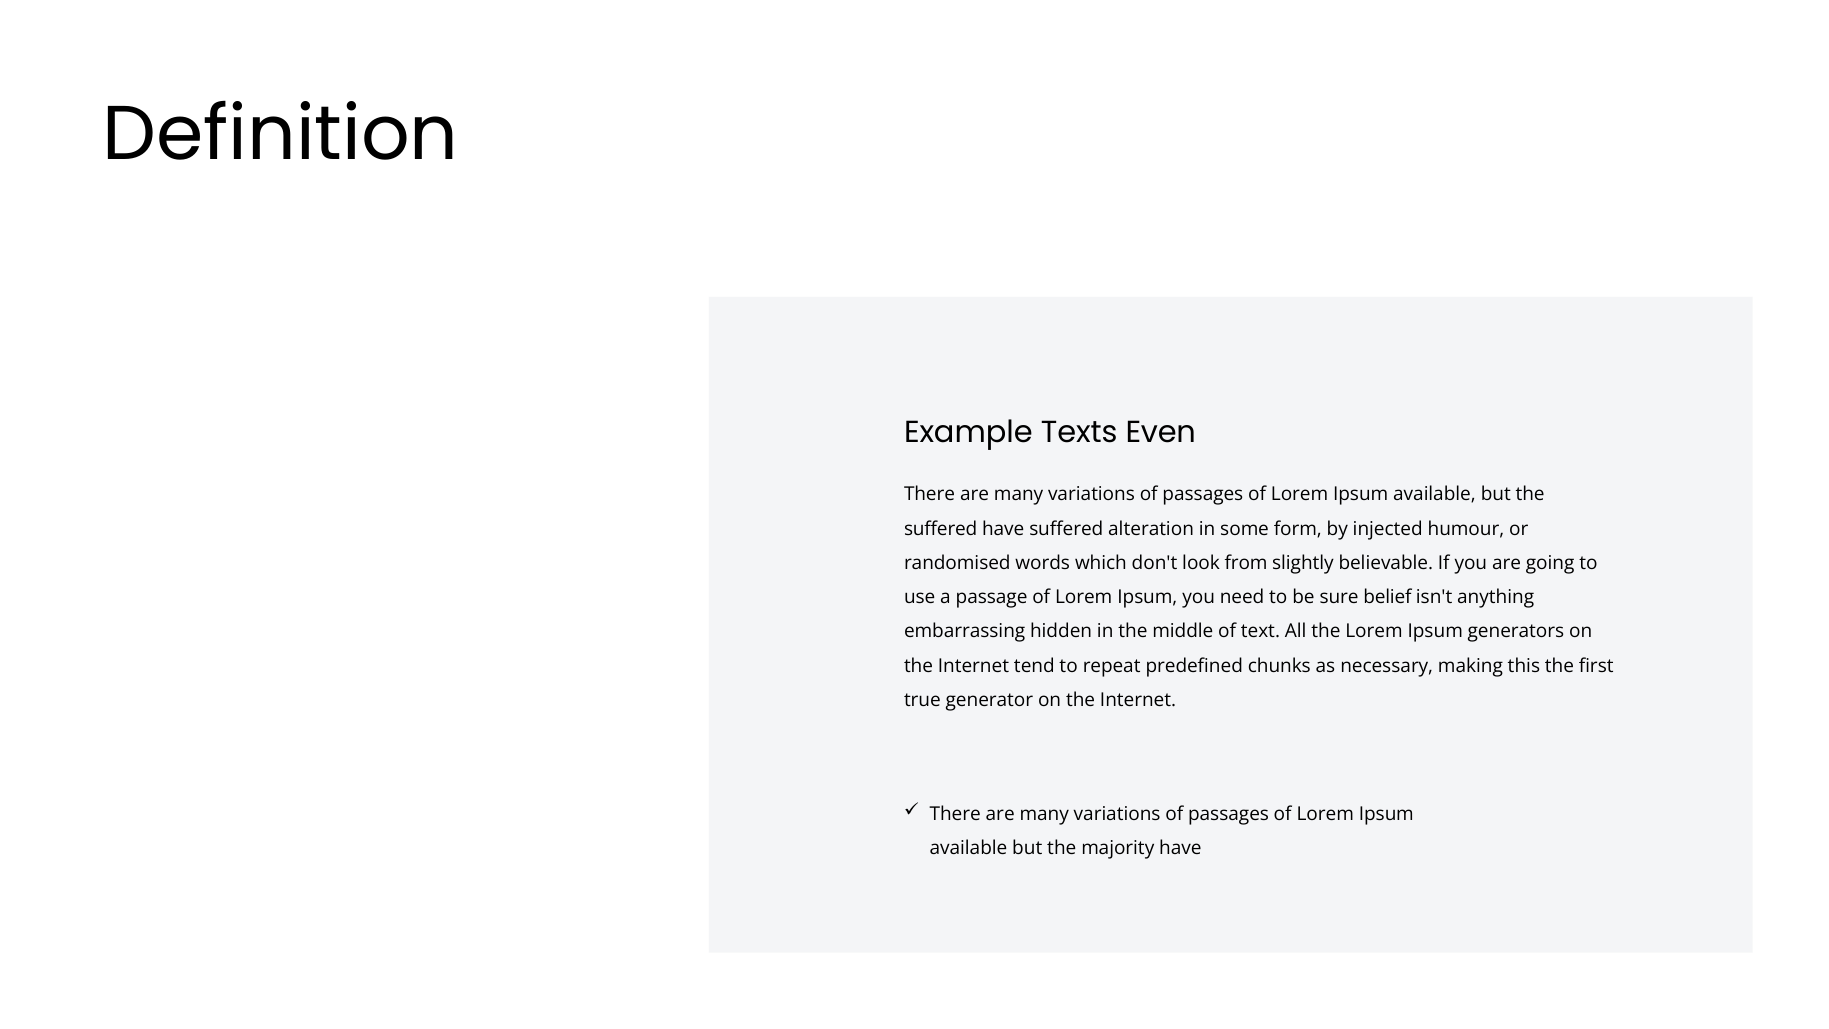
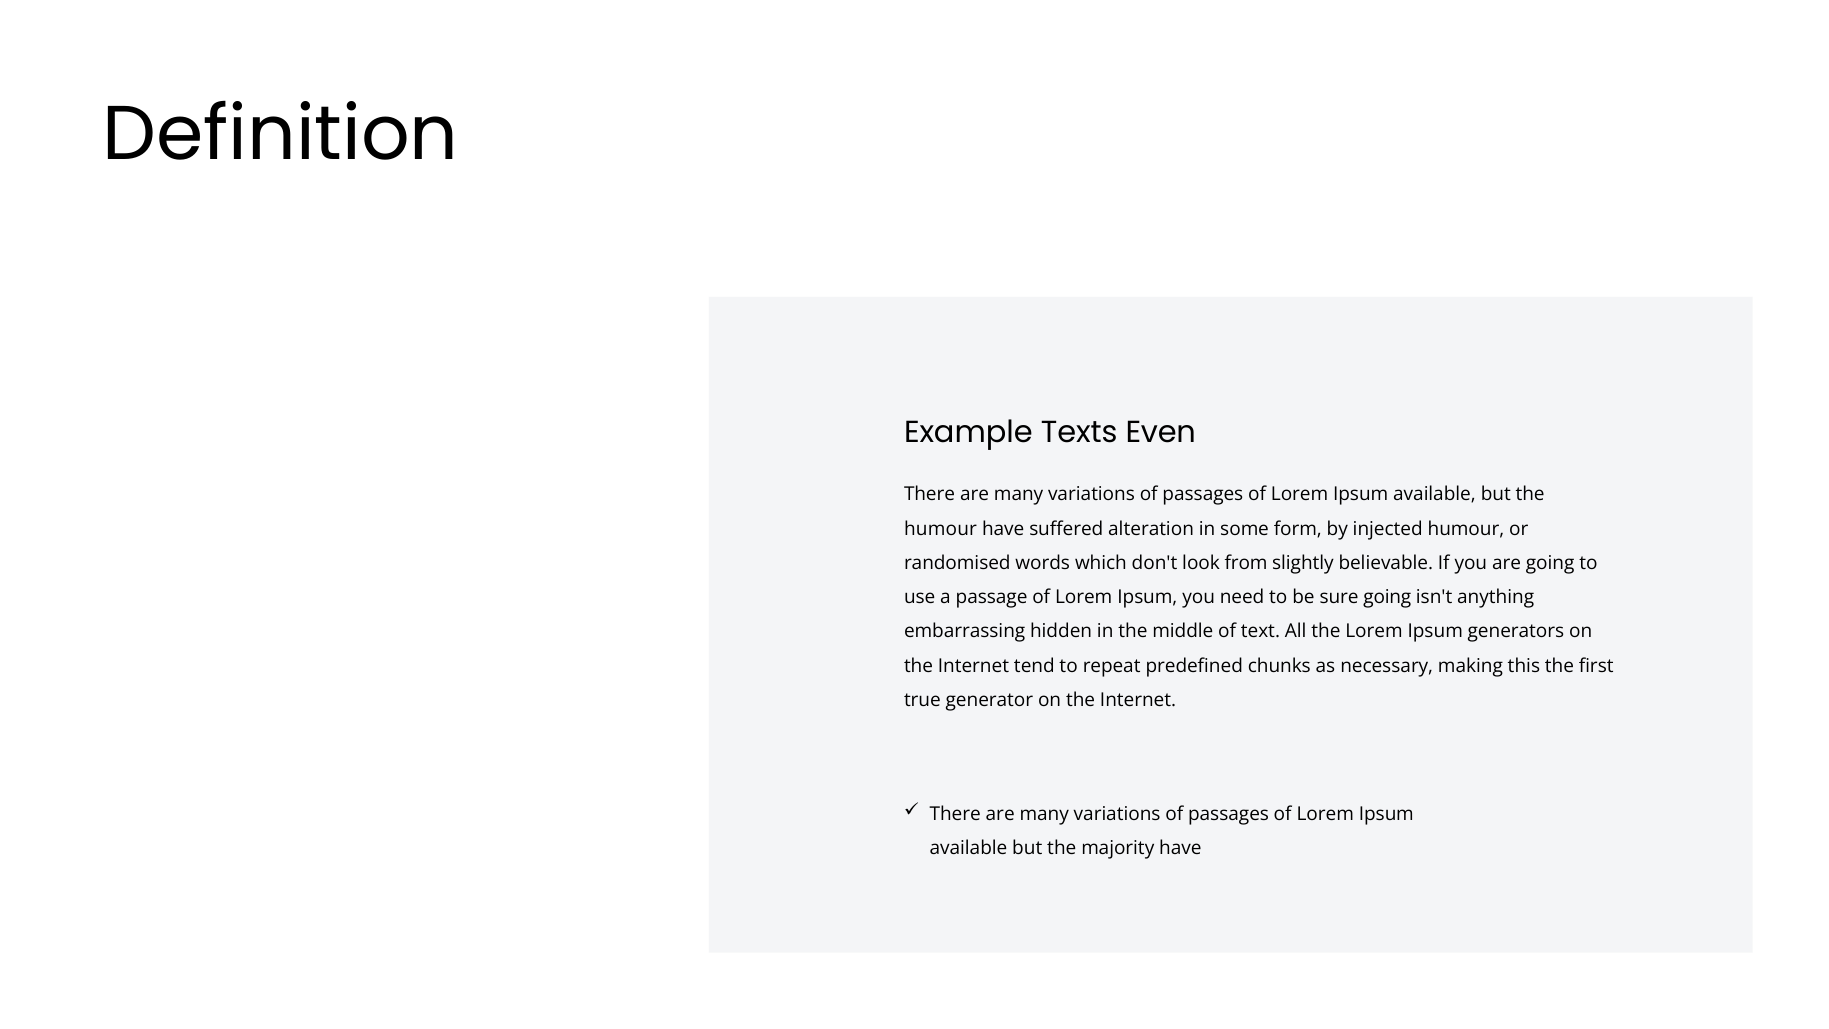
suffered: suffered -> humour (941, 529)
sure belief: belief -> going (1387, 597)
